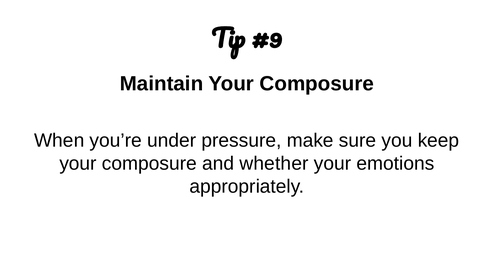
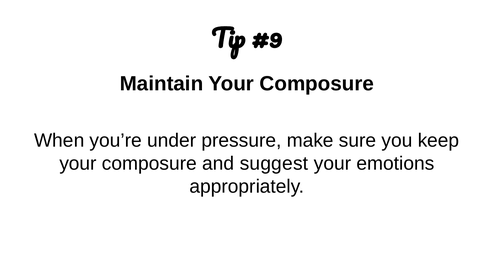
whether: whether -> suggest (274, 163)
